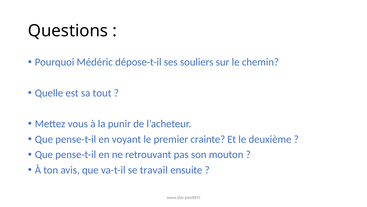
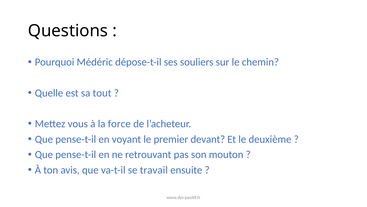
punir: punir -> force (119, 123)
crainte: crainte -> devant (208, 139)
